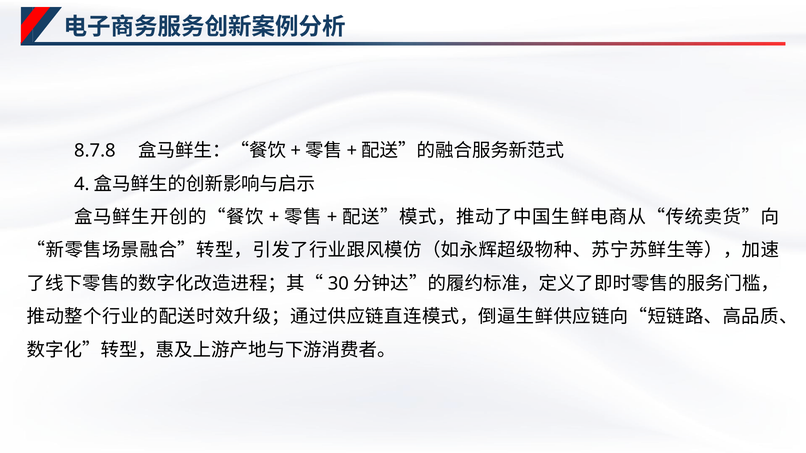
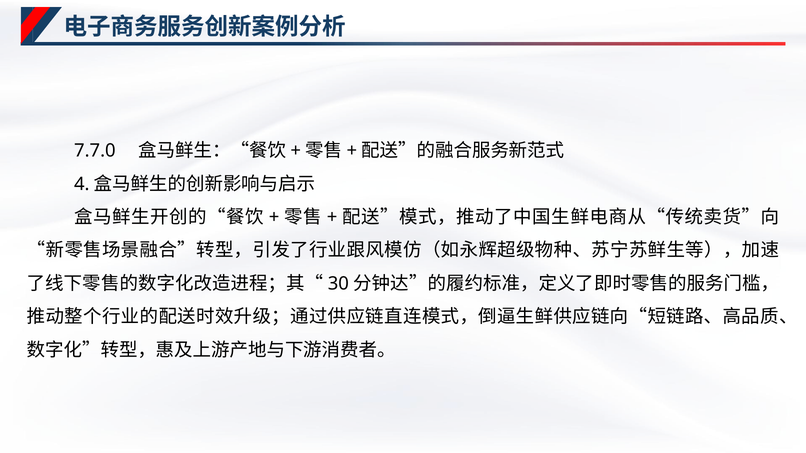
8.7.8: 8.7.8 -> 7.7.0 (95, 151)
